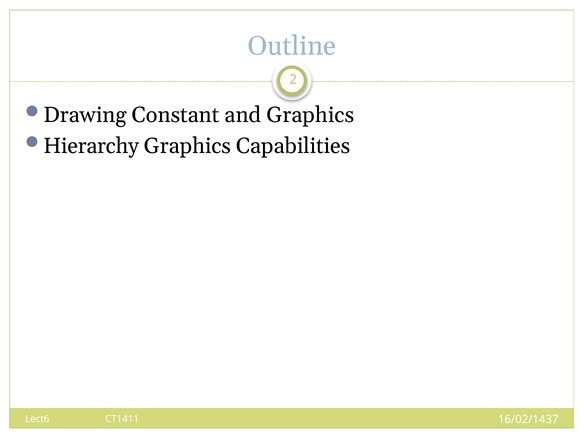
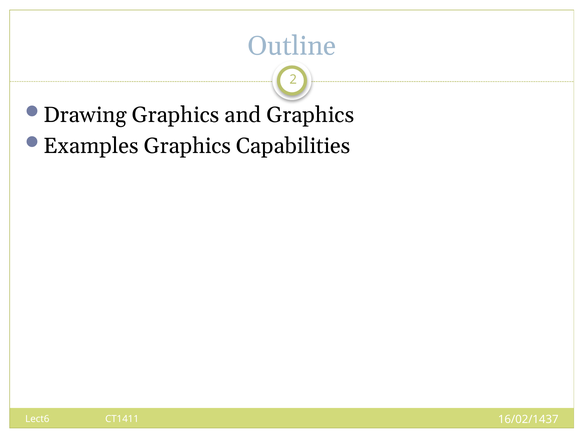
Drawing Constant: Constant -> Graphics (176, 115)
Hierarchy: Hierarchy -> Examples (91, 146)
